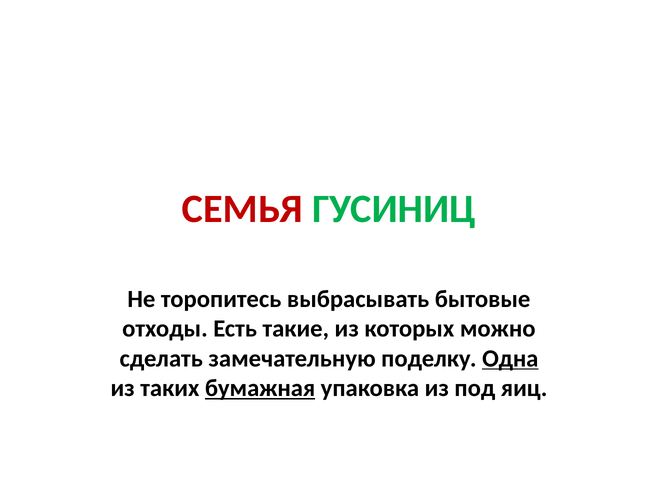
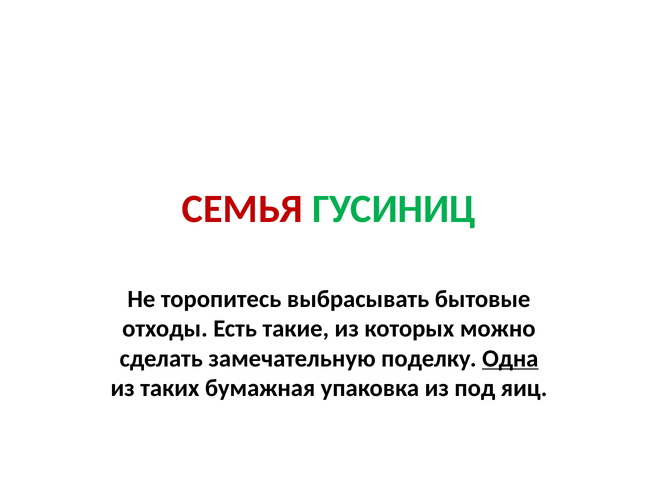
бумажная underline: present -> none (260, 388)
